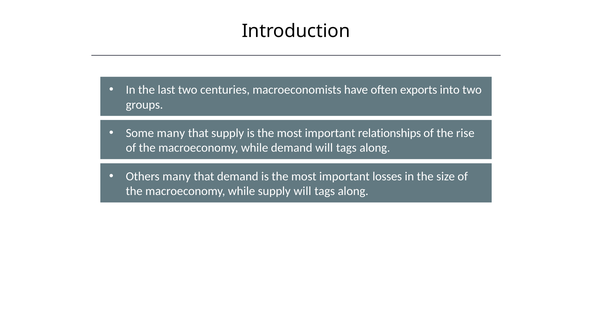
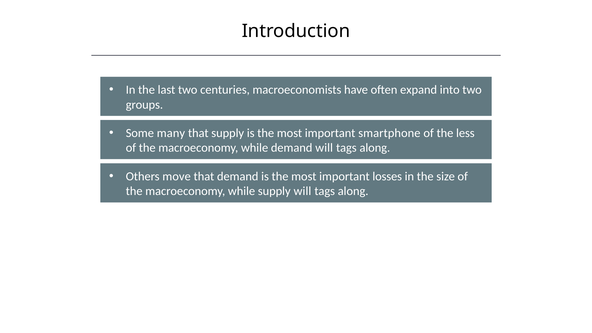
exports: exports -> expand (419, 90)
relationships: relationships -> smartphone (389, 133)
rise: rise -> less (465, 133)
Others many: many -> move (177, 176)
